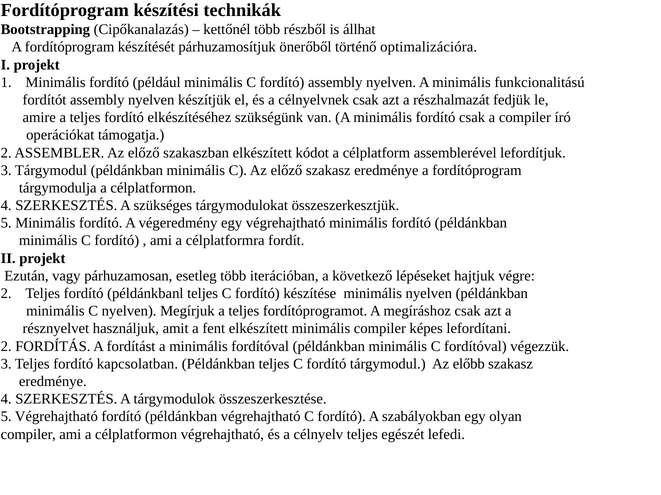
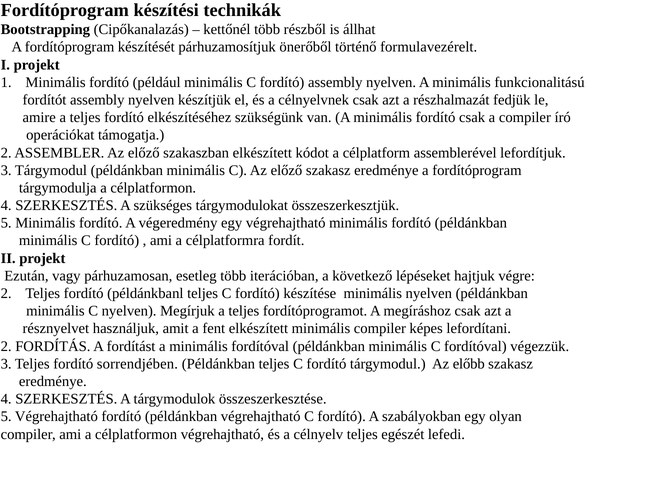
optimalizációra: optimalizációra -> formulavezérelt (429, 47)
kapcsolatban: kapcsolatban -> sorrendjében (137, 364)
